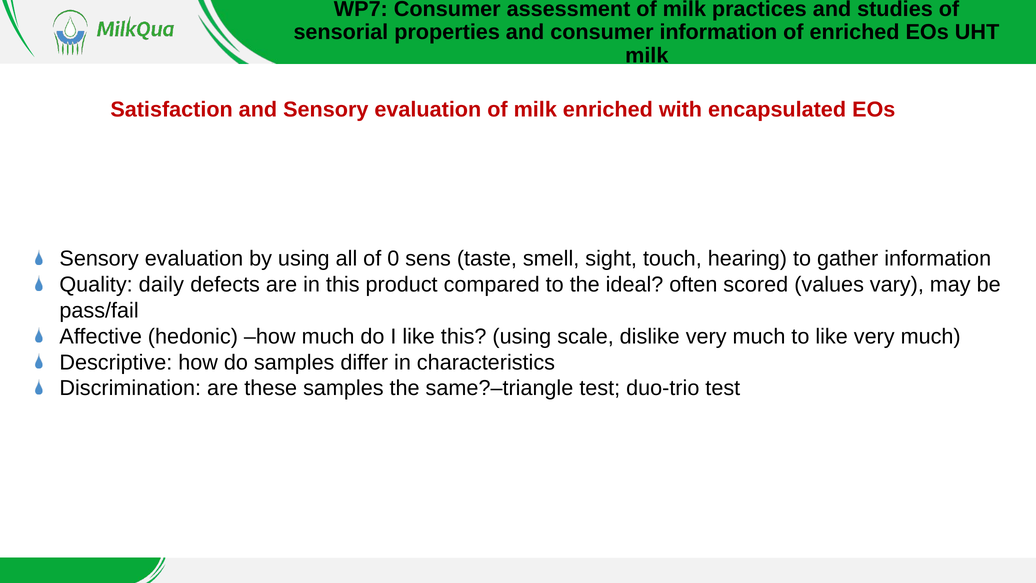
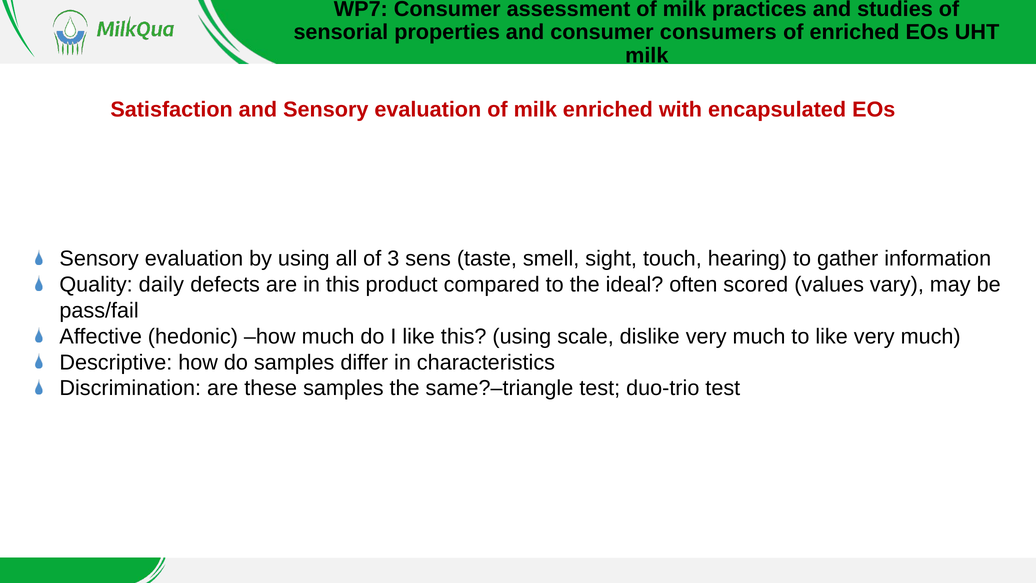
consumer information: information -> consumers (718, 32)
0: 0 -> 3 (393, 259)
